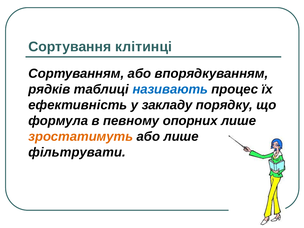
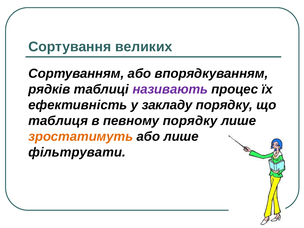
клітинці: клітинці -> великих (144, 47)
називають colour: blue -> purple (170, 89)
формула: формула -> таблиця (58, 121)
певному опорних: опорних -> порядку (190, 121)
